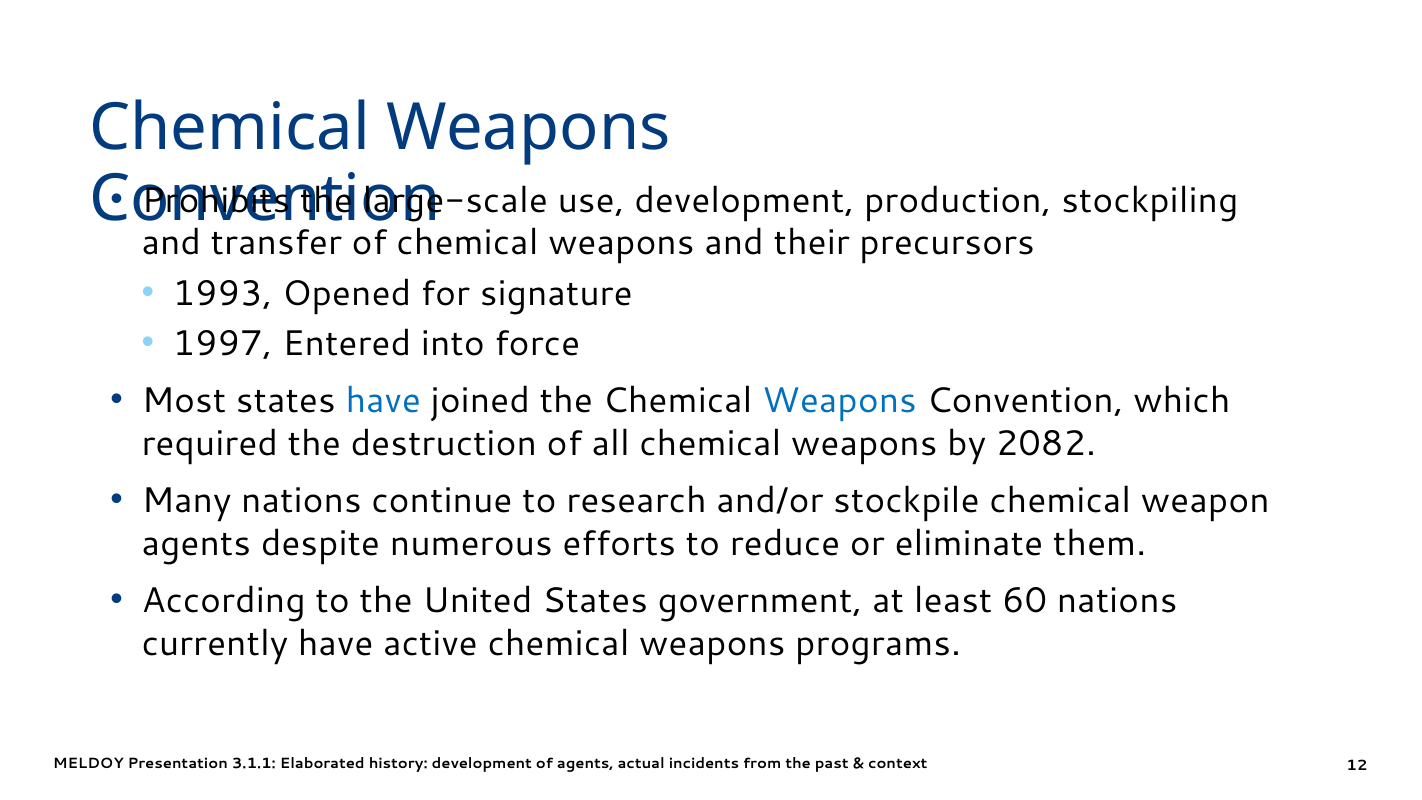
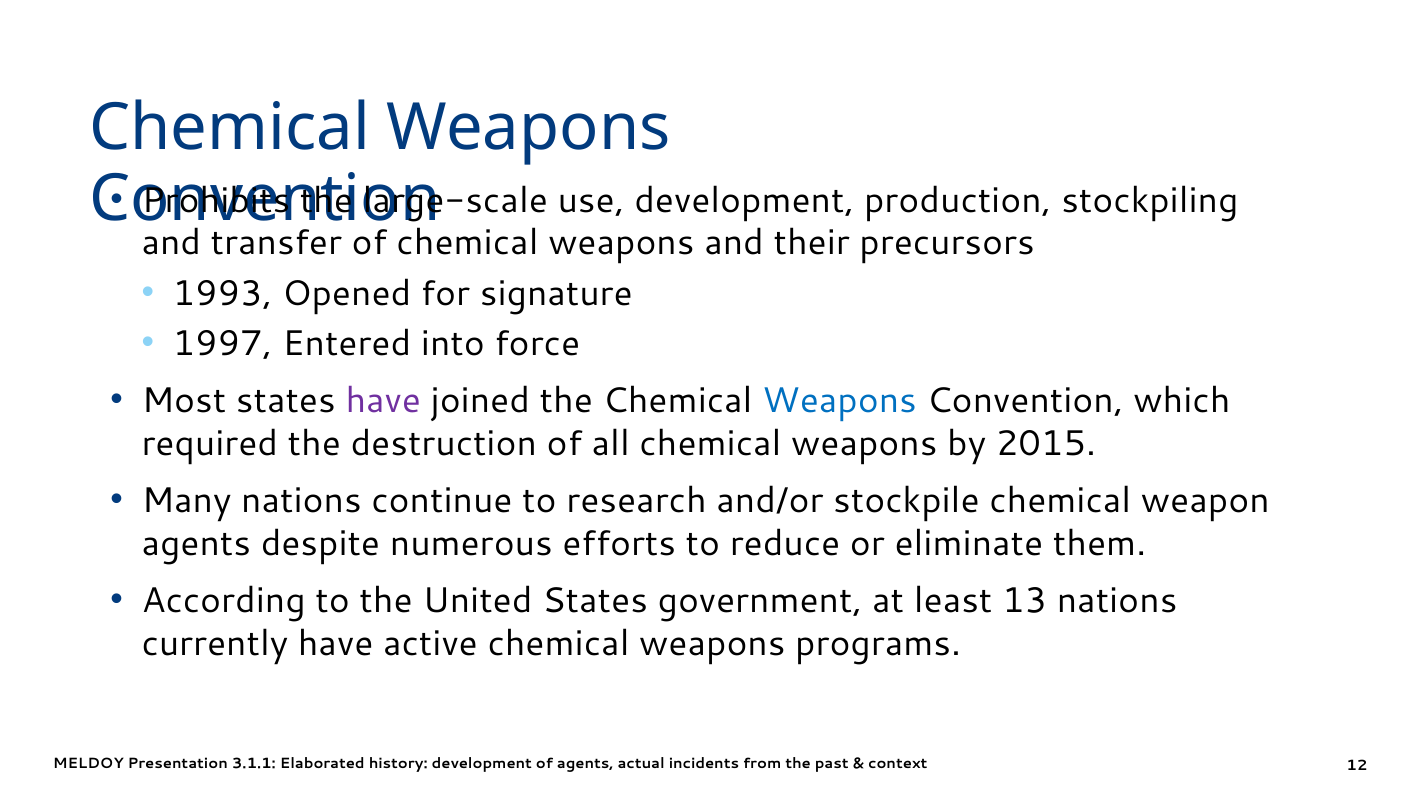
have colour: blue -> purple (383, 401)
2082: 2082 -> 2015 (1046, 443)
60: 60 -> 13 (1025, 601)
